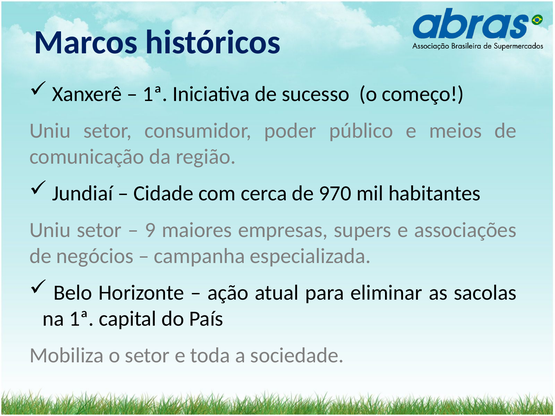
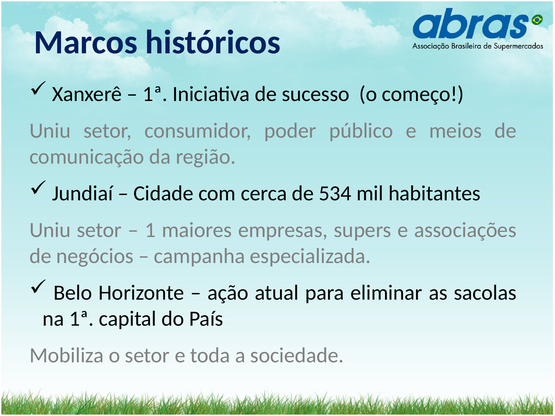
970: 970 -> 534 (335, 194)
9: 9 -> 1 (150, 230)
